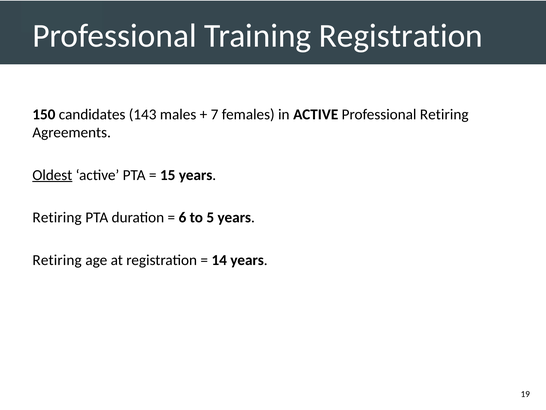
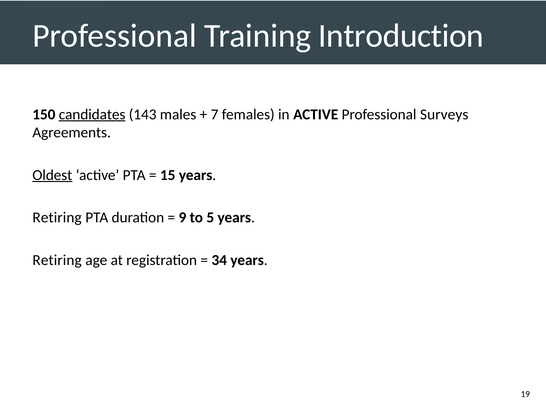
Training Registration: Registration -> Introduction (401, 36)
candidates underline: none -> present (92, 114)
Professional Retiring: Retiring -> Surveys (444, 114)
6: 6 -> 9 (182, 217)
14: 14 -> 34 (219, 260)
